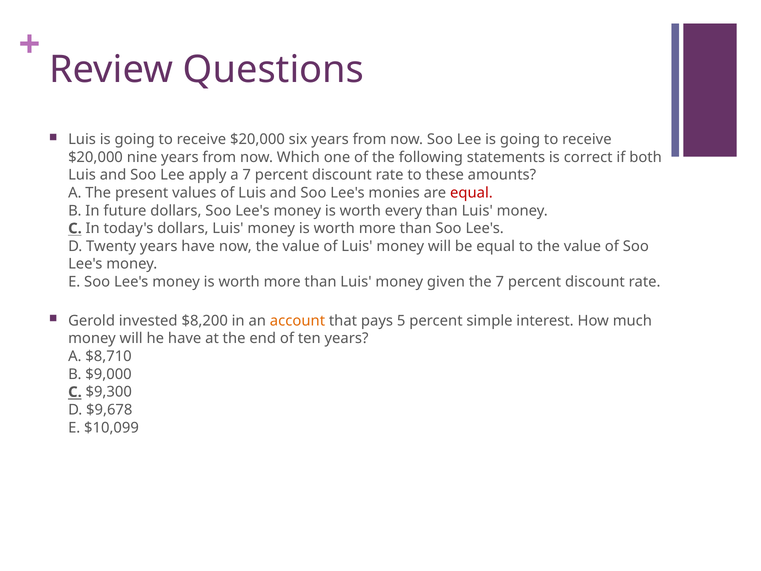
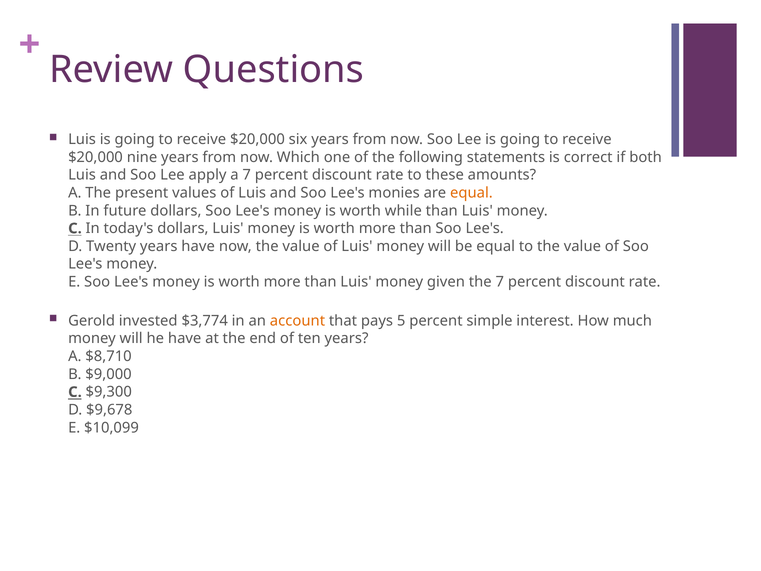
equal colour: red -> orange (471, 193)
every: every -> while (403, 211)
$8,200: $8,200 -> $3,774 (205, 321)
